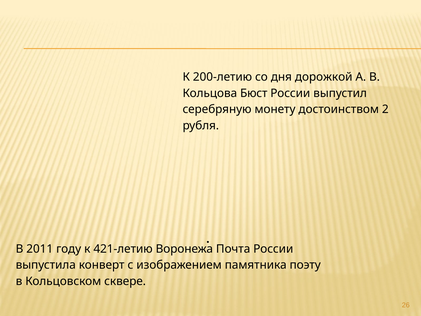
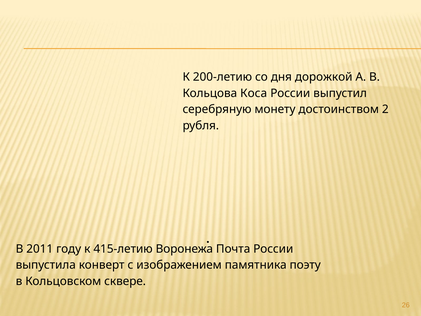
Бюст: Бюст -> Коса (254, 93)
421-летию: 421-летию -> 415-летию (123, 249)
